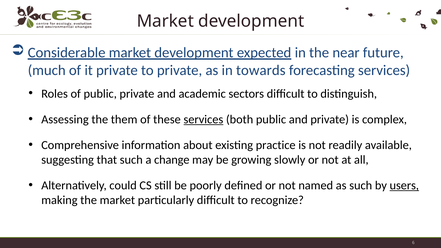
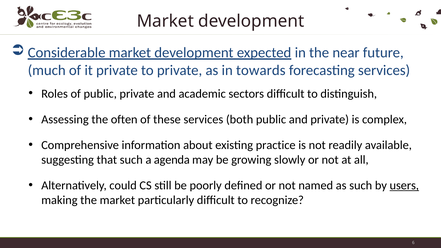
them: them -> often (124, 119)
services underline: present -> none (203, 119)
change: change -> agenda (172, 160)
